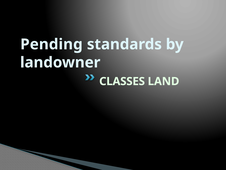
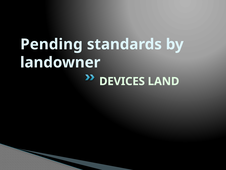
CLASSES: CLASSES -> DEVICES (122, 81)
